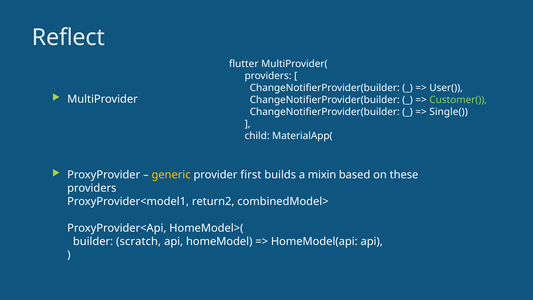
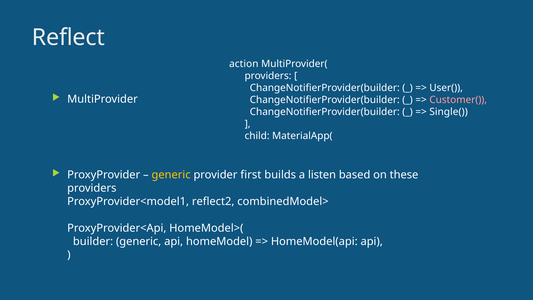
flutter: flutter -> action (244, 64)
Customer( colour: light green -> pink (458, 100)
mixin: mixin -> listen (322, 175)
return2: return2 -> reflect2 (213, 201)
builder scratch: scratch -> generic (139, 241)
